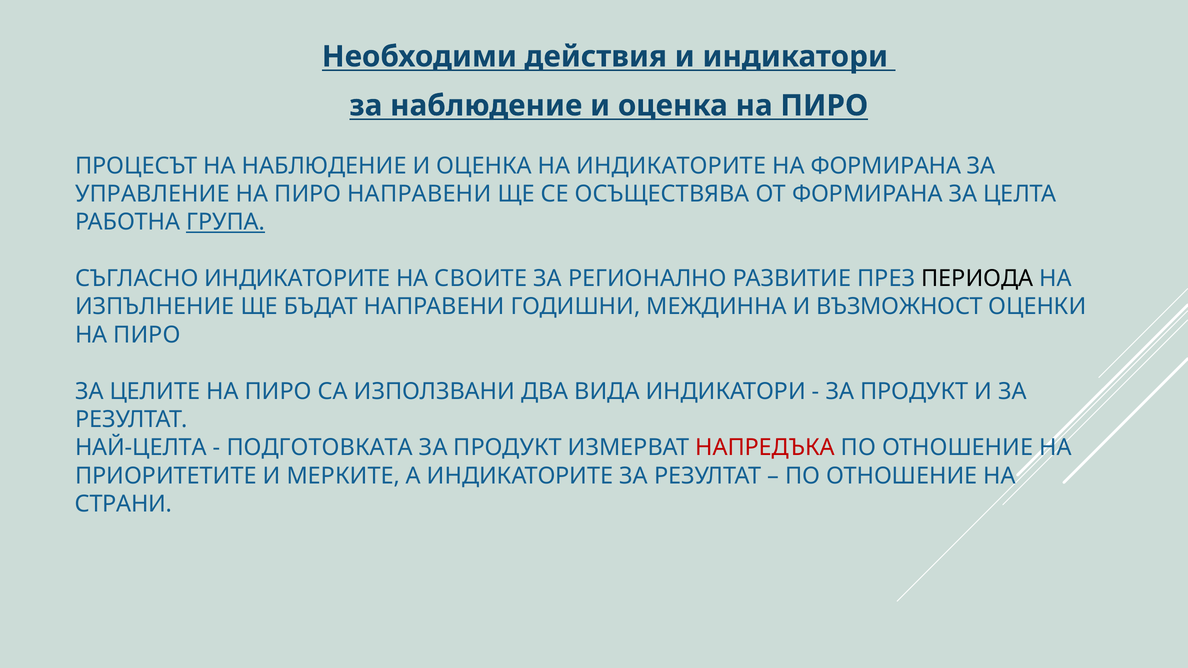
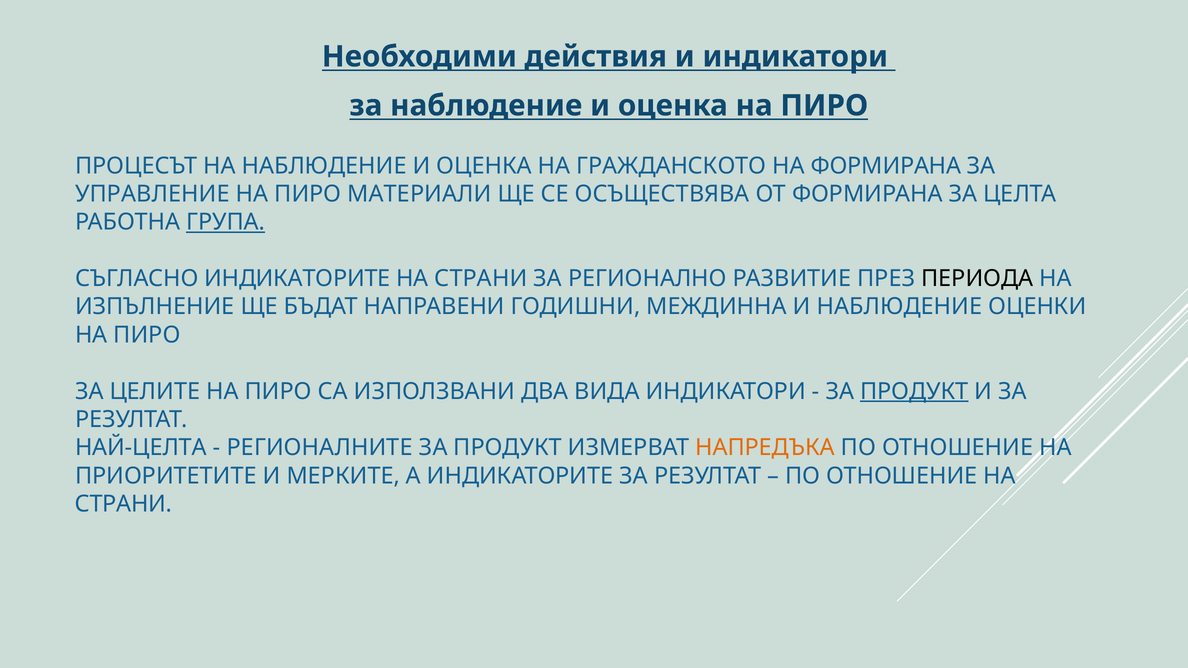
НА ИНДИКАТОРИТЕ: ИНДИКАТОРИТЕ -> ГРАЖДАНСКОТО (671, 166)
ПИРО НАПРАВЕНИ: НАПРАВЕНИ -> МАТЕРИАЛИ (419, 194)
СВОИТЕ: СВОИТЕ -> СТРАНИ (481, 279)
И ВЪЗМОЖНОСТ: ВЪЗМОЖНОСТ -> НАБЛЮДЕНИЕ (899, 307)
ПРОДУКТ underline: none -> present (914, 391)
ПОДГОТОВКАТА: ПОДГОТОВКАТА -> РЕГИОНАЛНИТЕ (320, 448)
НАПРЕДЪКА colour: red -> orange (765, 448)
